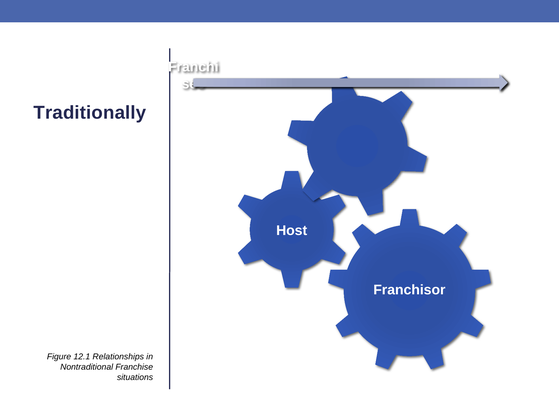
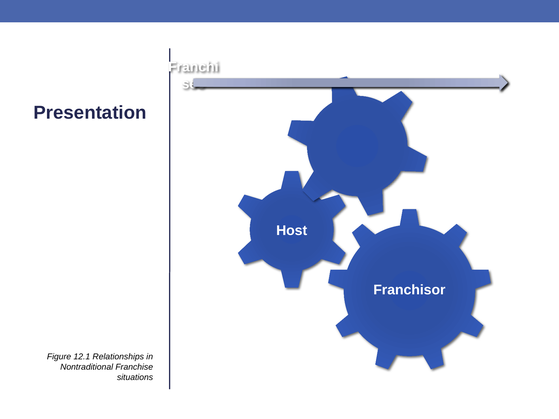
Traditionally: Traditionally -> Presentation (90, 113)
